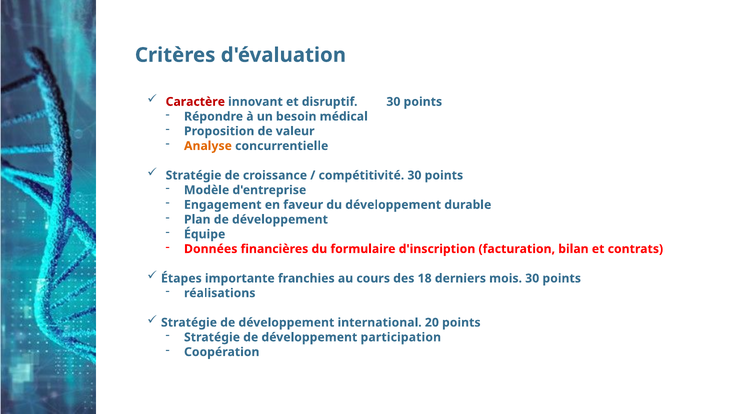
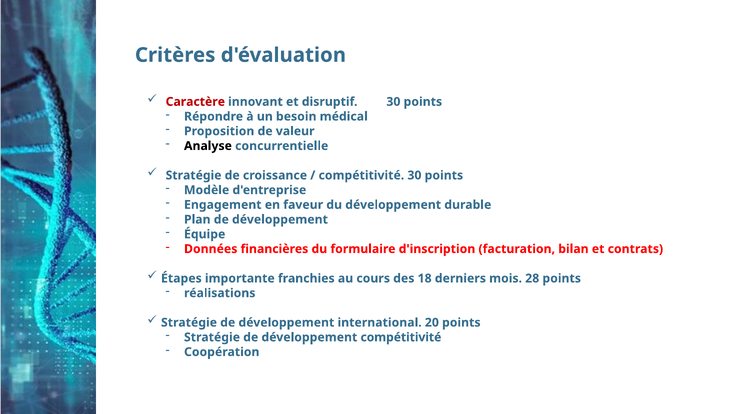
Analyse colour: orange -> black (208, 146)
mois 30: 30 -> 28 (532, 278)
développement participation: participation -> compétitivité (401, 337)
